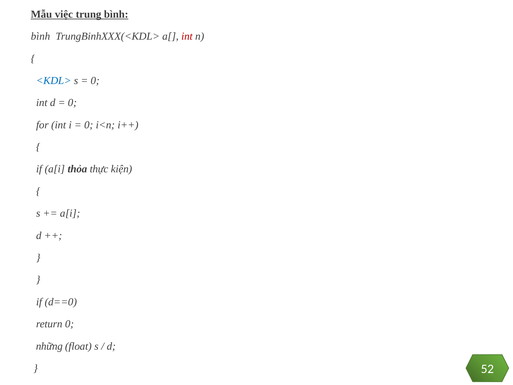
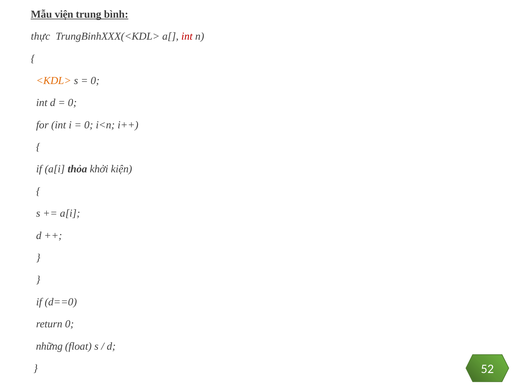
việc: việc -> viện (64, 14)
bình: bình -> thực (40, 36)
<KDL> colour: blue -> orange (54, 81)
thực: thực -> khởi (99, 169)
